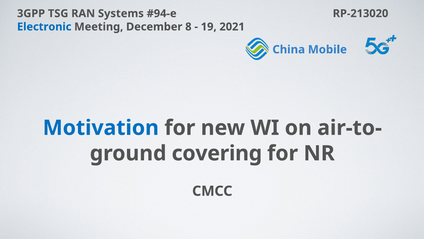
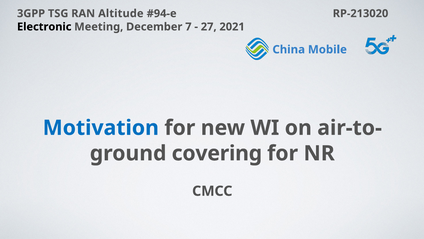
Systems: Systems -> Altitude (121, 13)
Electronic colour: blue -> black (44, 27)
8: 8 -> 7 (188, 27)
19: 19 -> 27 (209, 27)
